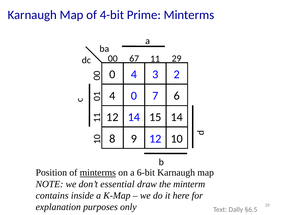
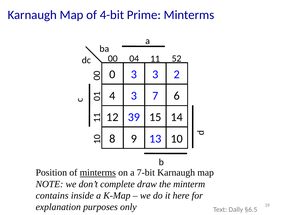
67: 67 -> 04 (134, 59)
29: 29 -> 52 (177, 59)
0 4: 4 -> 3 (134, 74)
4 0: 0 -> 3 (134, 96)
12 14: 14 -> 39 (134, 117)
9 12: 12 -> 13 (155, 139)
6-bit: 6-bit -> 7-bit (146, 173)
essential: essential -> complete (117, 184)
